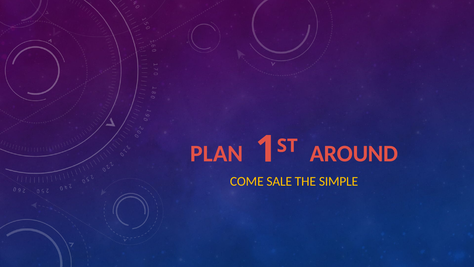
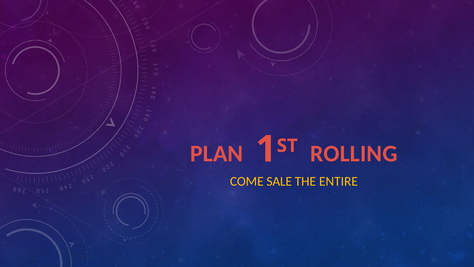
AROUND: AROUND -> ROLLING (354, 153)
SIMPLE: SIMPLE -> ENTIRE (338, 181)
